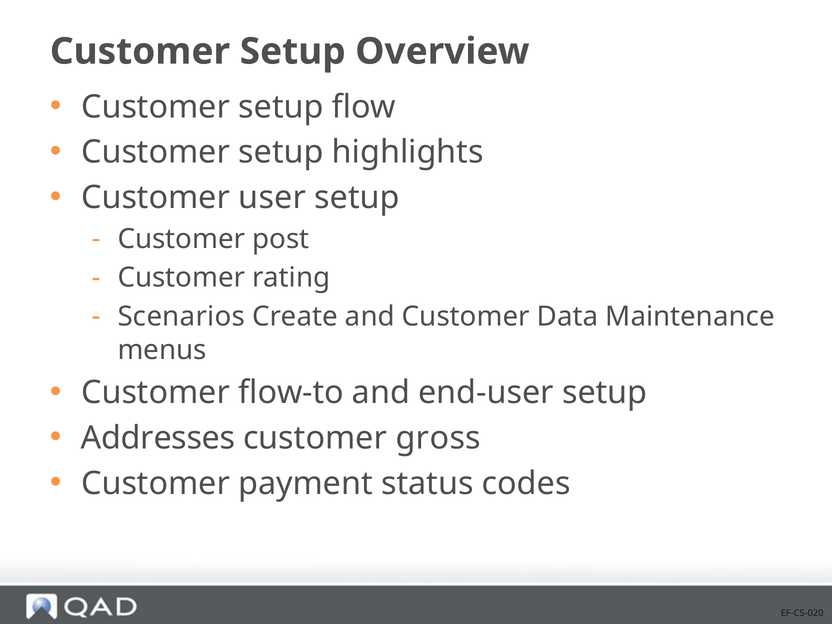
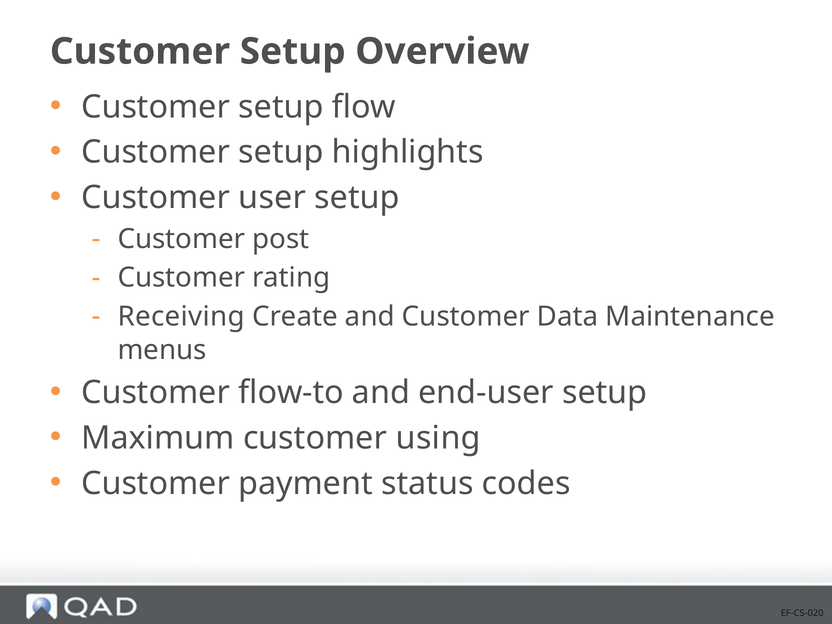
Scenarios: Scenarios -> Receiving (181, 317)
Addresses: Addresses -> Maximum (158, 438)
gross: gross -> using (438, 438)
